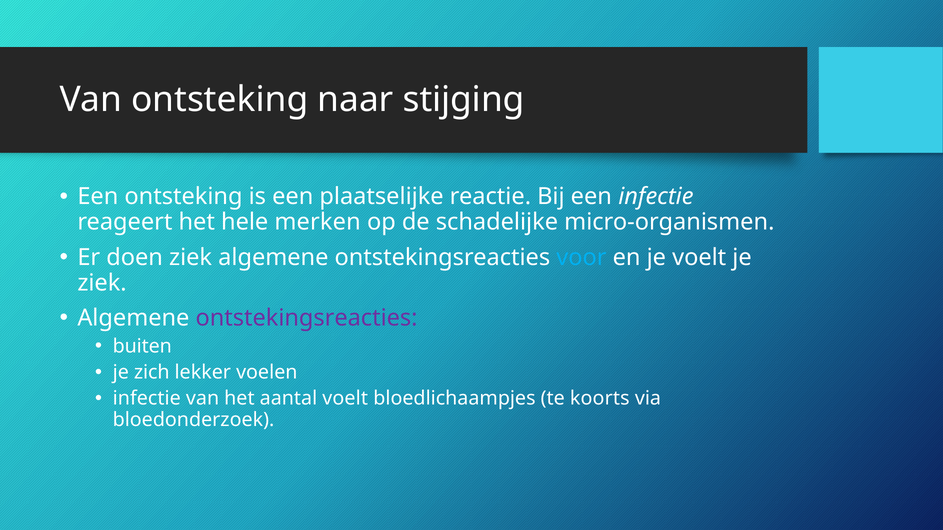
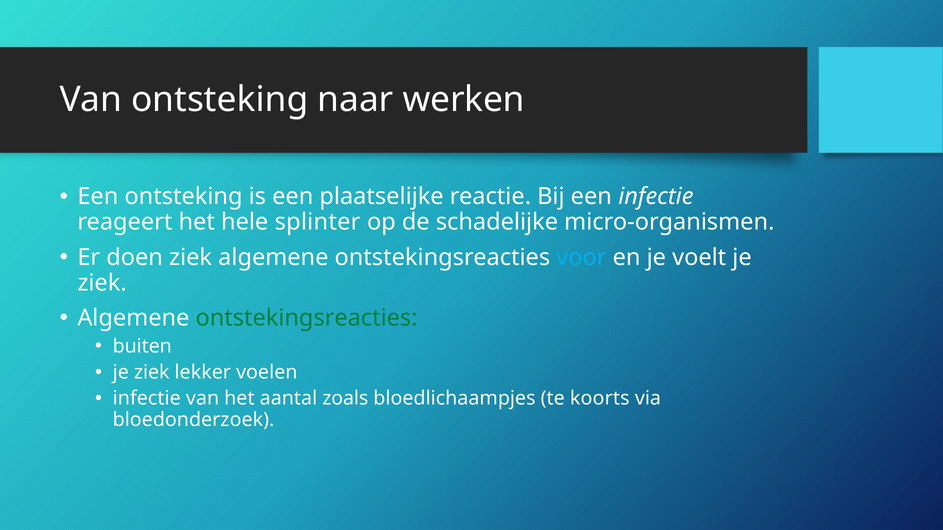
stijging: stijging -> werken (464, 100)
merken: merken -> splinter (318, 222)
ontstekingsreacties colour: purple -> green (307, 318)
zich: zich -> ziek (152, 373)
aantal voelt: voelt -> zoals (345, 399)
